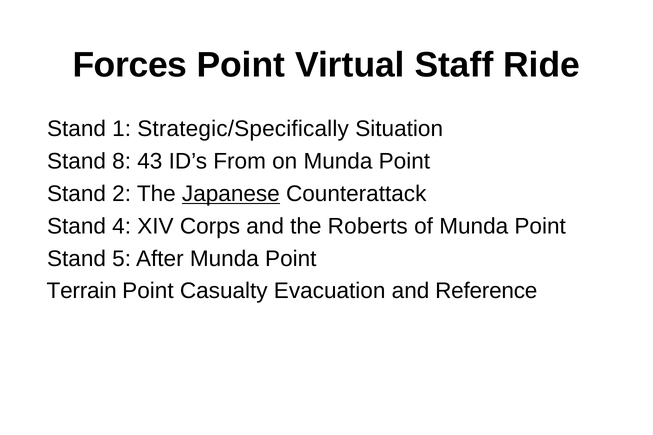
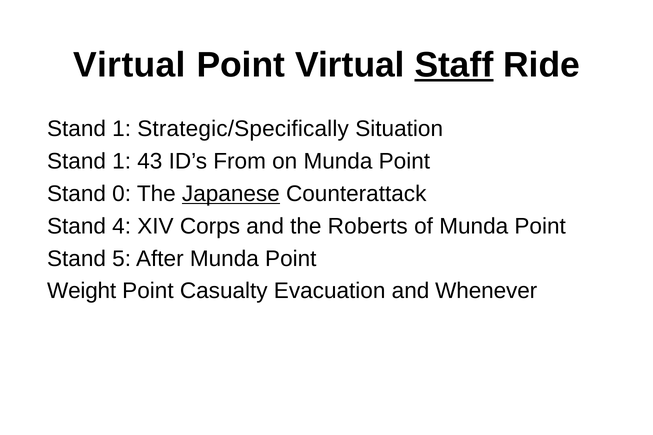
Forces: Forces -> Virtual (129, 65)
Staff underline: none -> present (454, 65)
8: 8 -> 1 (122, 161)
2: 2 -> 0 (122, 194)
Terrain: Terrain -> Weight (82, 291)
Reference: Reference -> Whenever (486, 291)
